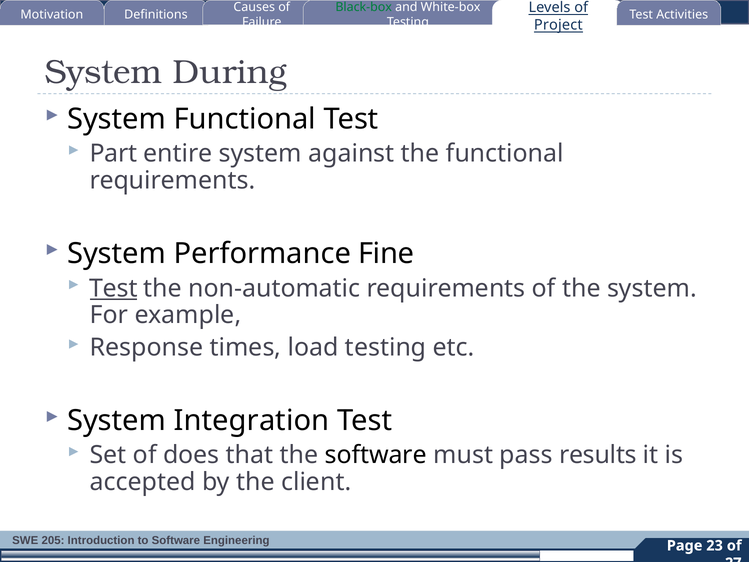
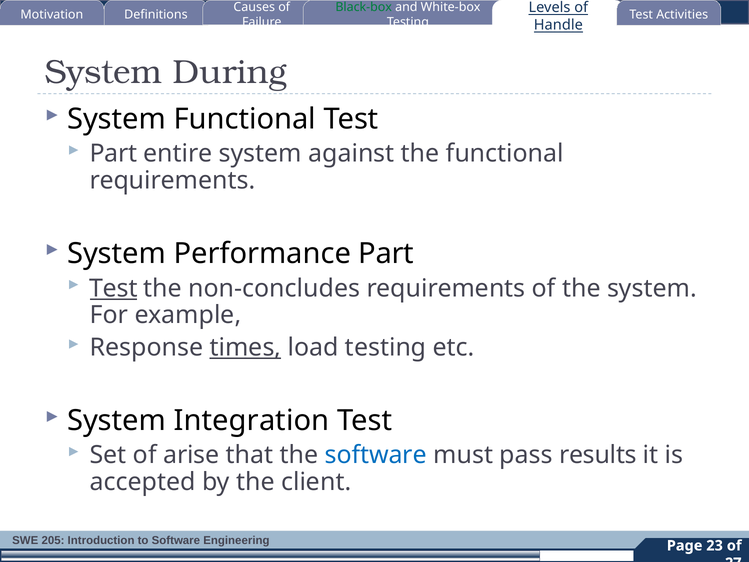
Project: Project -> Handle (558, 25)
Performance Fine: Fine -> Part (386, 254)
non-automatic: non-automatic -> non-concludes (274, 288)
times underline: none -> present (245, 347)
does: does -> arise (191, 455)
software colour: black -> blue (376, 455)
